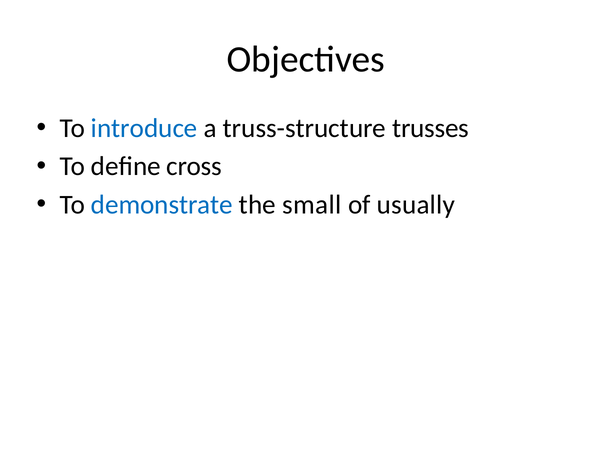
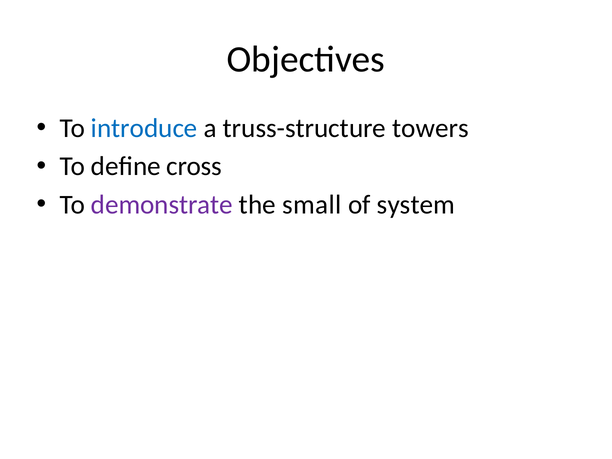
trusses: trusses -> towers (430, 128)
demonstrate colour: blue -> purple (162, 205)
usually: usually -> system (416, 205)
